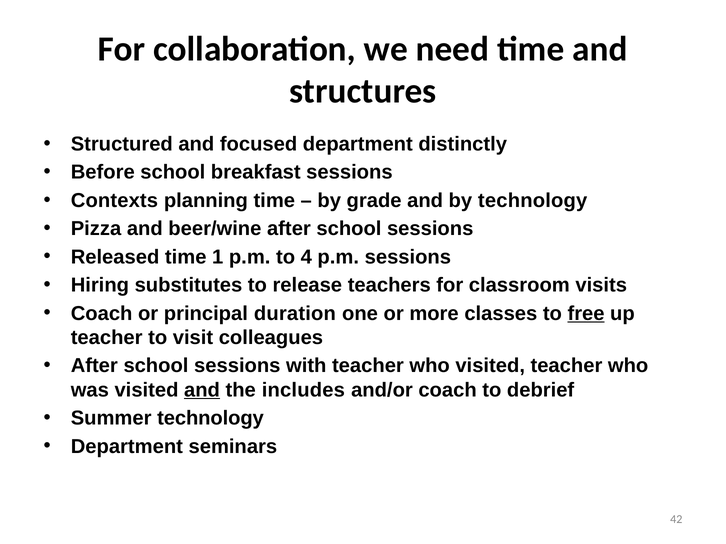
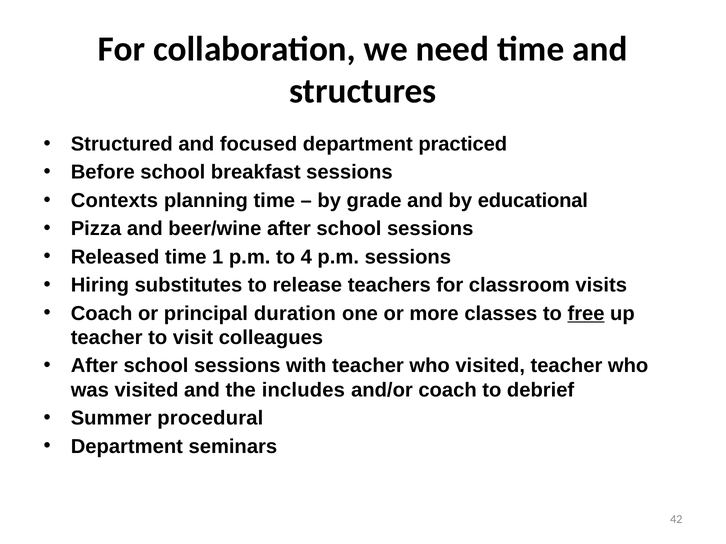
distinctly: distinctly -> practiced (463, 144)
by technology: technology -> educational (533, 201)
and underline: present -> none (202, 390)
Summer technology: technology -> procedural (210, 419)
